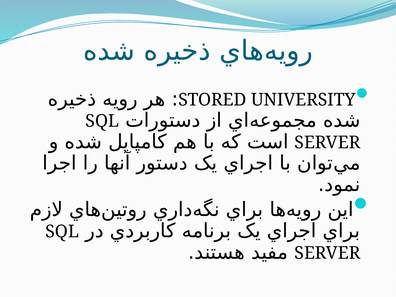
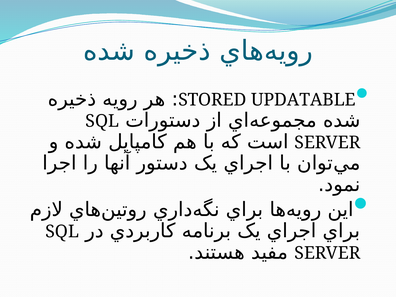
UNIVERSITY: UNIVERSITY -> UPDATABLE (303, 100)
